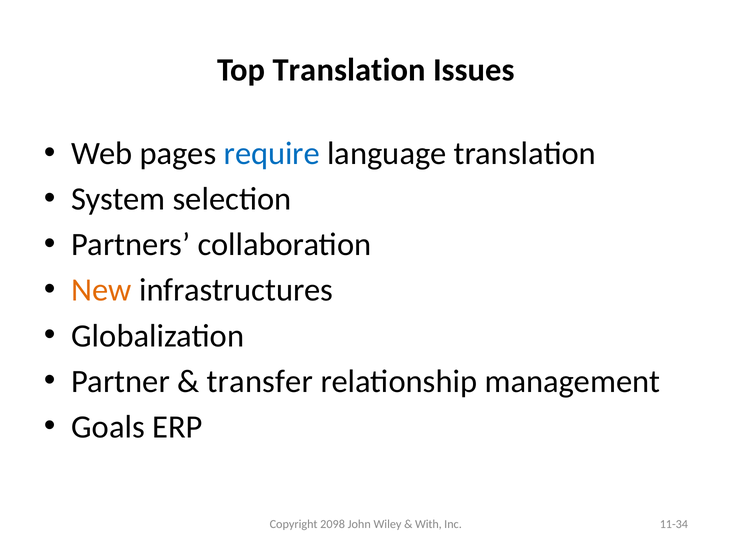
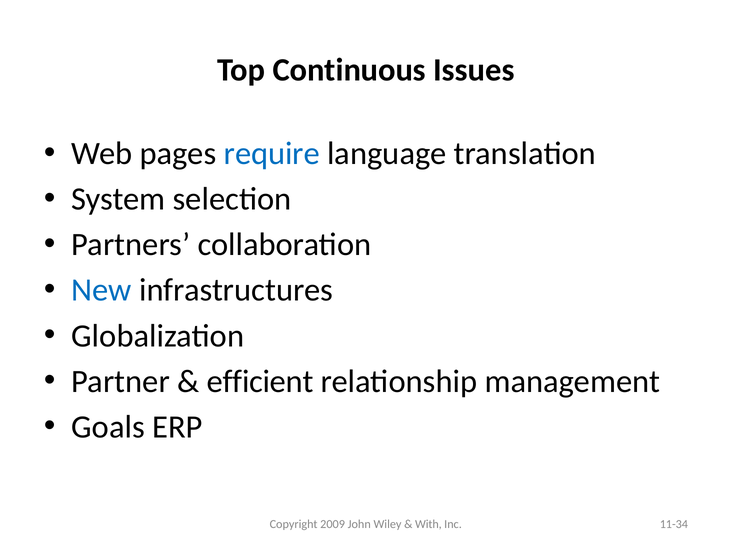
Top Translation: Translation -> Continuous (349, 70)
New colour: orange -> blue (102, 290)
transfer: transfer -> efficient (260, 381)
2098: 2098 -> 2009 (333, 524)
